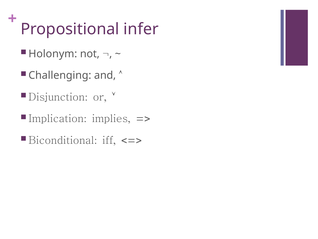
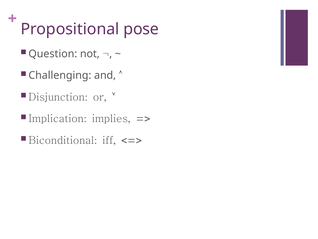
infer: infer -> pose (141, 29)
Holonym: Holonym -> Question (53, 54)
